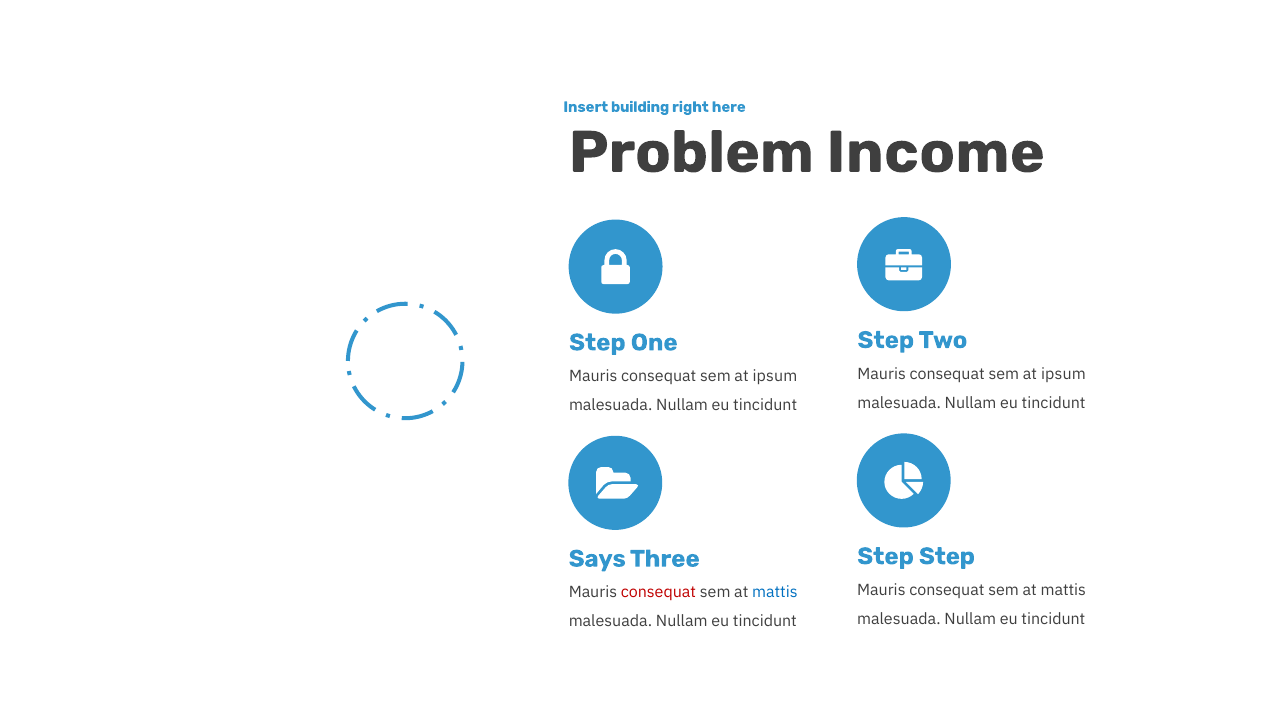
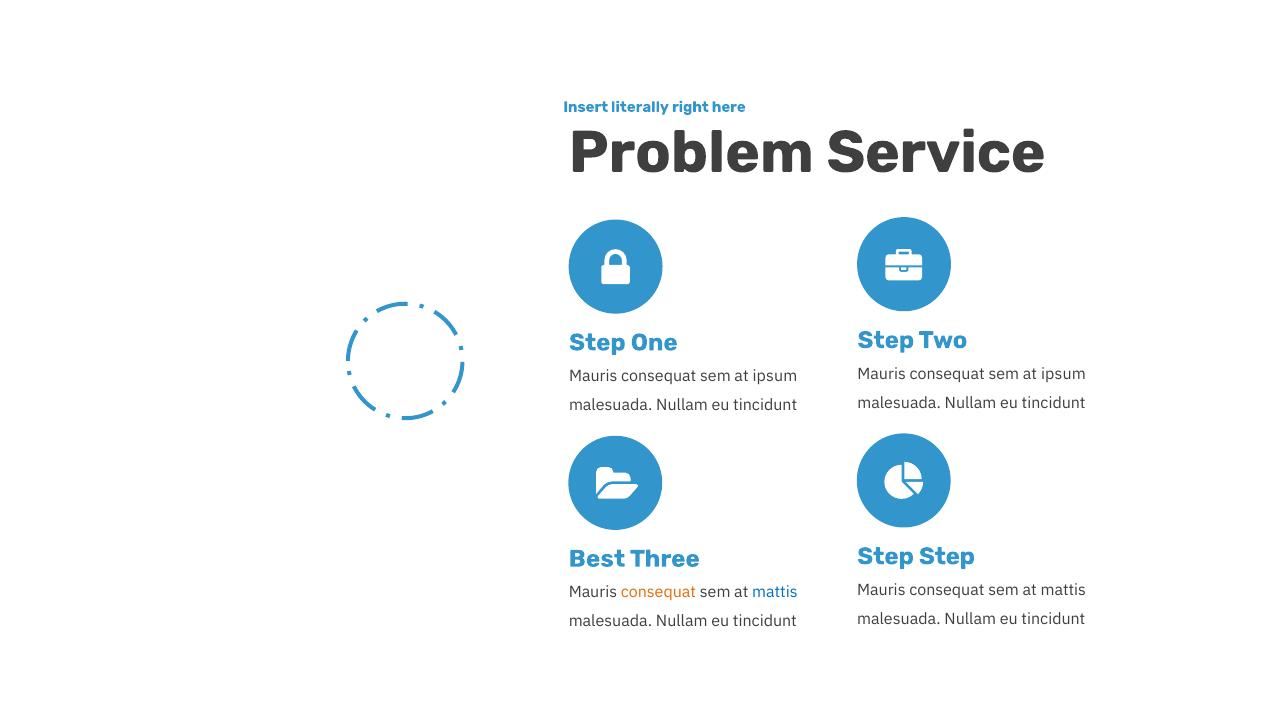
building: building -> literally (640, 107)
Income: Income -> Service (936, 153)
Says: Says -> Best (597, 559)
consequat colour: red -> orange (658, 593)
